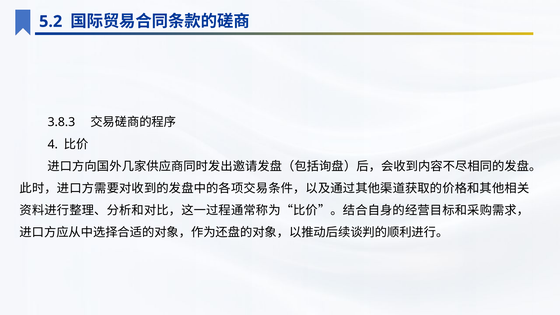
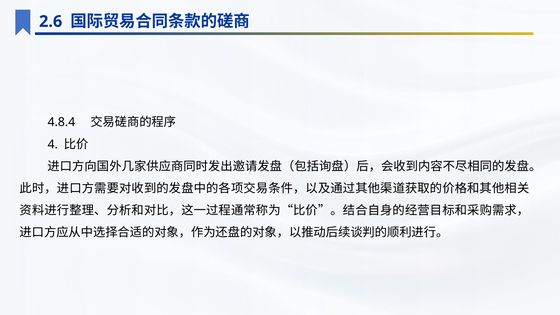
5.2: 5.2 -> 2.6 (51, 21)
3.8.3: 3.8.3 -> 4.8.4 (61, 122)
